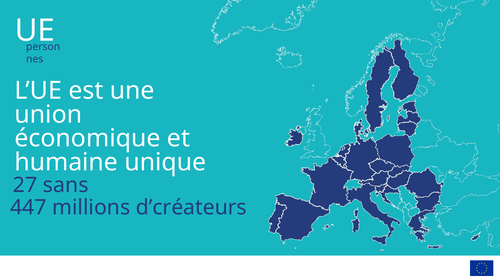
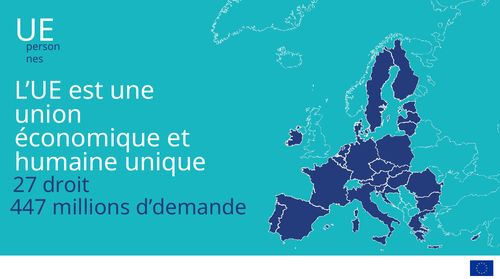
sans: sans -> droit (66, 185)
d’créateurs: d’créateurs -> d’demande (191, 208)
